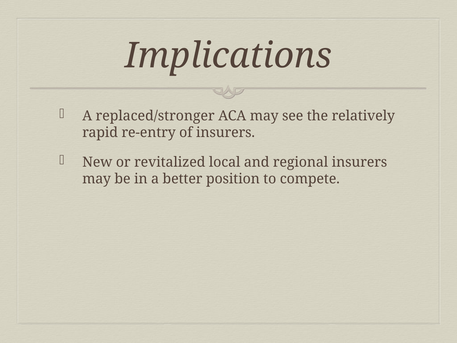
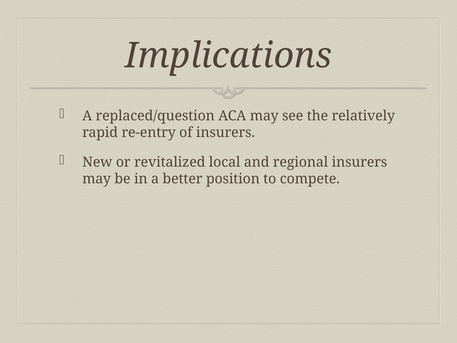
replaced/stronger: replaced/stronger -> replaced/question (155, 116)
